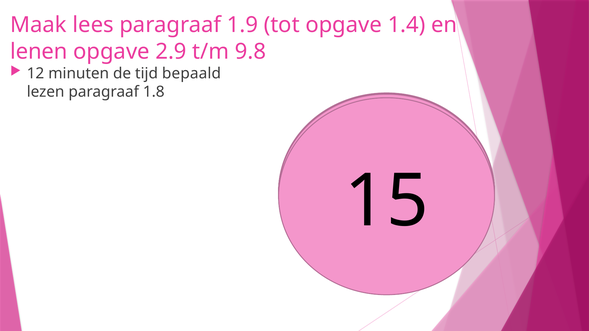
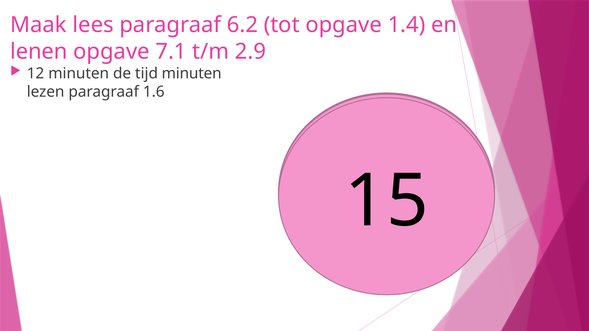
1.9: 1.9 -> 6.2 (242, 25)
2.9: 2.9 -> 7.1 (171, 51)
9.8: 9.8 -> 2.9 (250, 51)
tijd bepaald: bepaald -> minuten (192, 73)
1.8: 1.8 -> 1.6 (154, 92)
